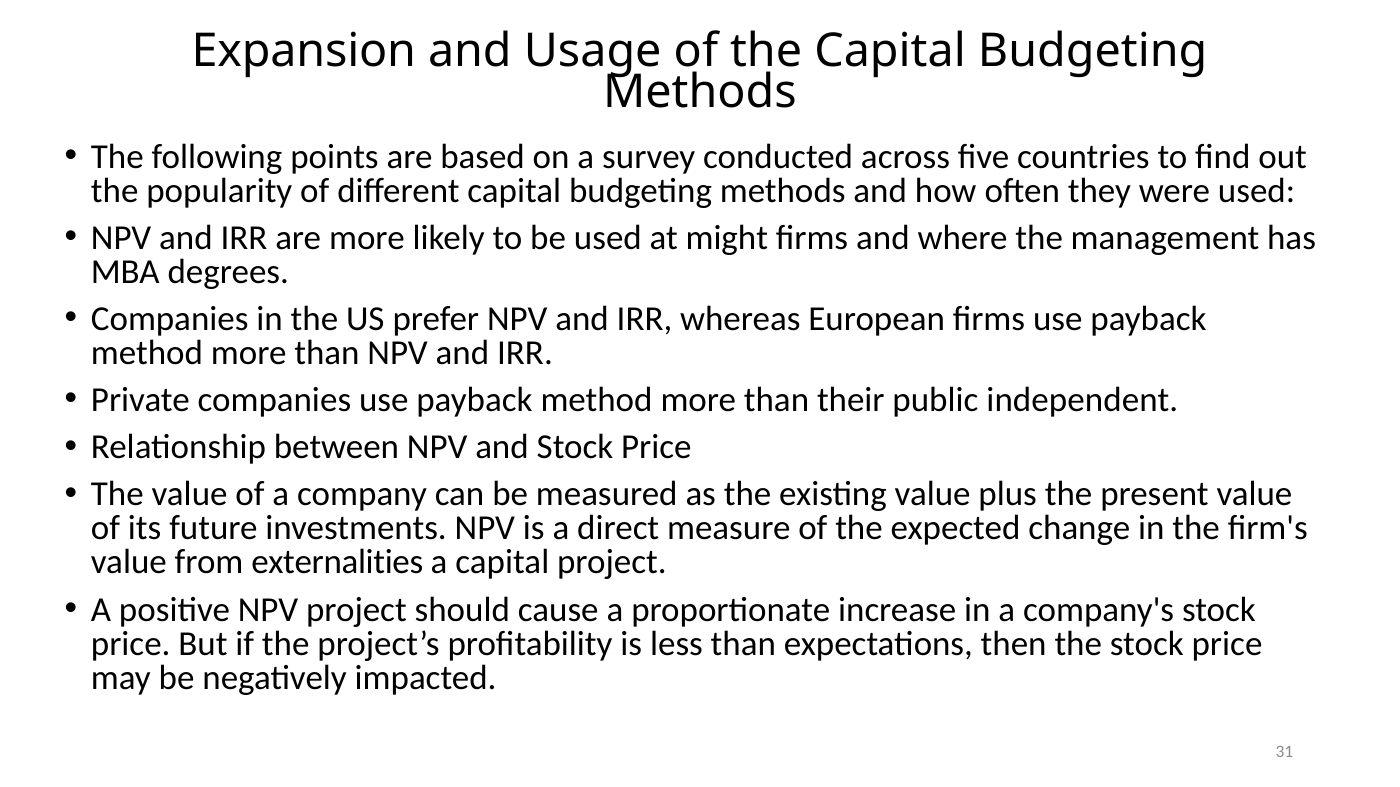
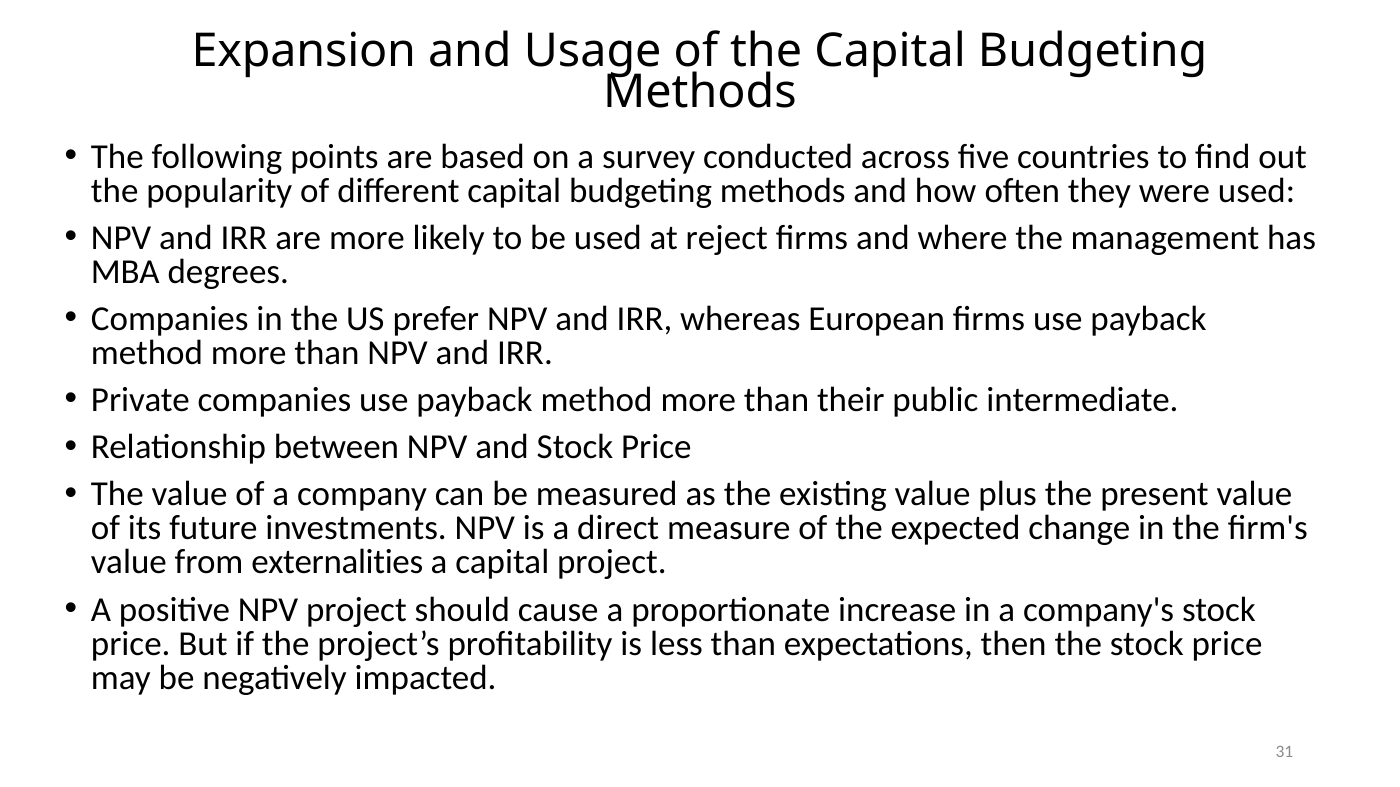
might: might -> reject (727, 238)
independent: independent -> intermediate (1082, 400)
